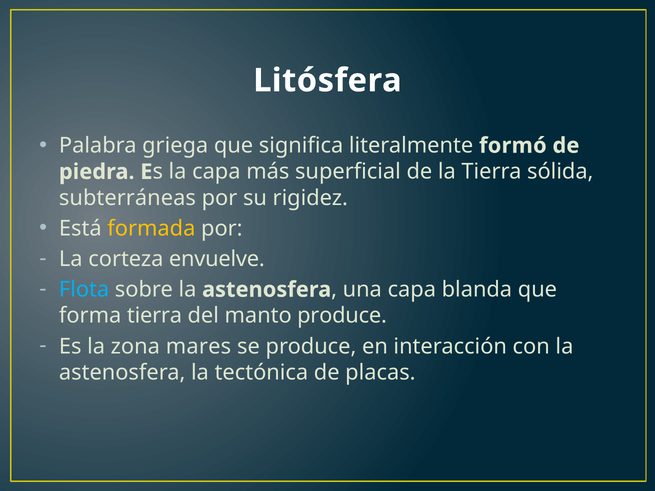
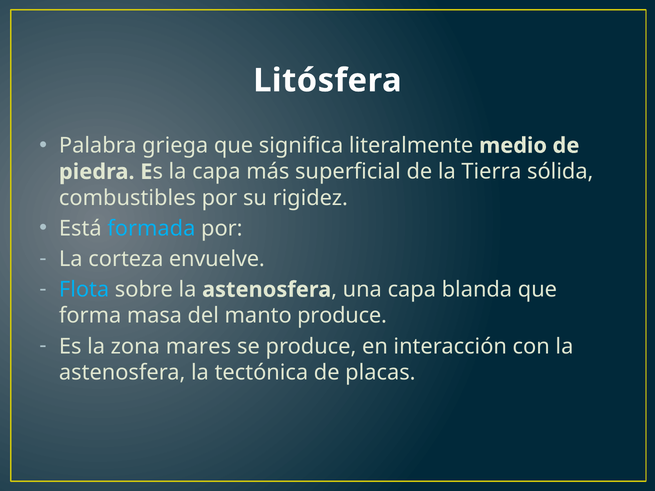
formó: formó -> medio (513, 146)
subterráneas: subterráneas -> combustibles (127, 198)
formada colour: yellow -> light blue (151, 229)
forma tierra: tierra -> masa (154, 316)
